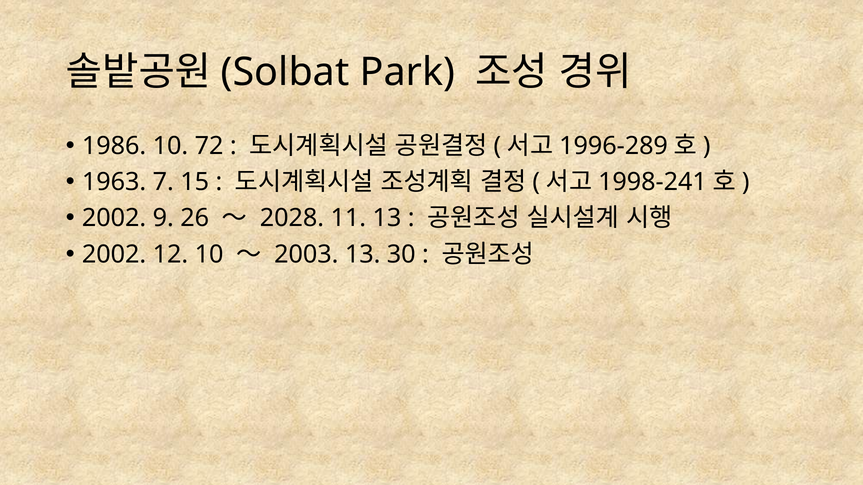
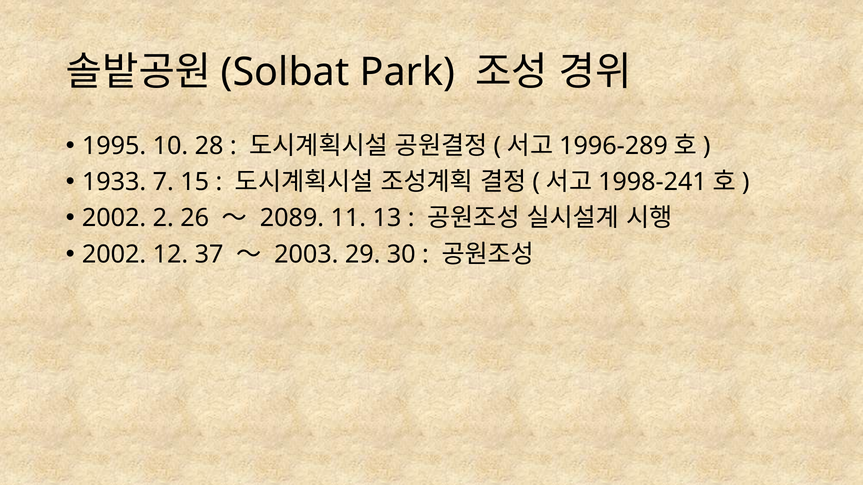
1986: 1986 -> 1995 (114, 146)
72: 72 -> 28 (209, 146)
1963: 1963 -> 1933 (114, 182)
9: 9 -> 2 (163, 218)
2028: 2028 -> 2089 (292, 218)
12 10: 10 -> 37 (209, 254)
2003 13: 13 -> 29 (363, 254)
